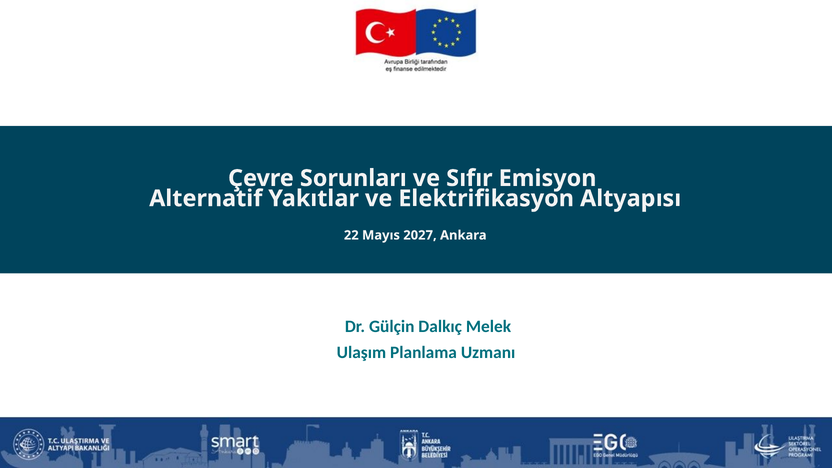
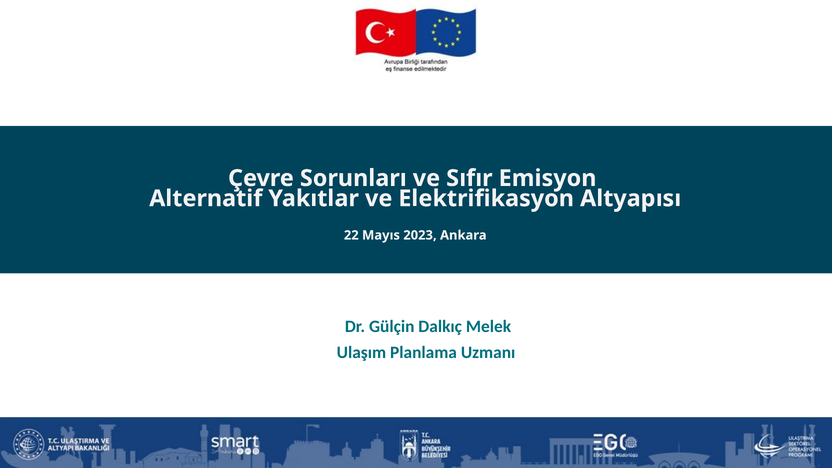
2027: 2027 -> 2023 (420, 235)
